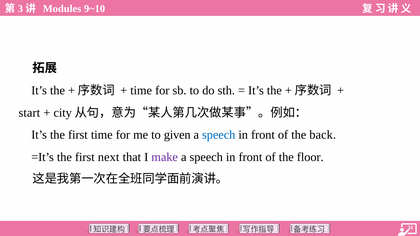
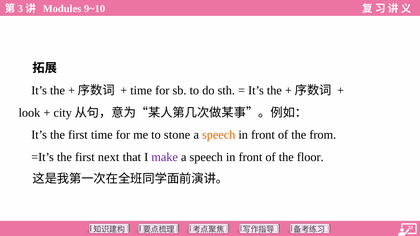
start: start -> look (29, 113)
given: given -> stone (177, 135)
speech colour: blue -> orange (219, 135)
back: back -> from (323, 135)
